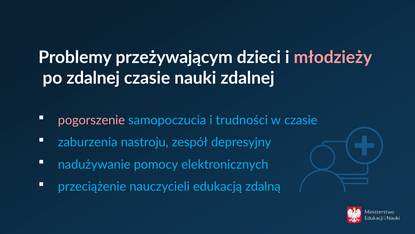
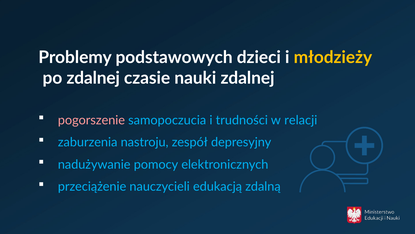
przeżywającym: przeżywającym -> podstawowych (174, 57)
młodzieży colour: pink -> yellow (333, 57)
w czasie: czasie -> relacji (301, 120)
